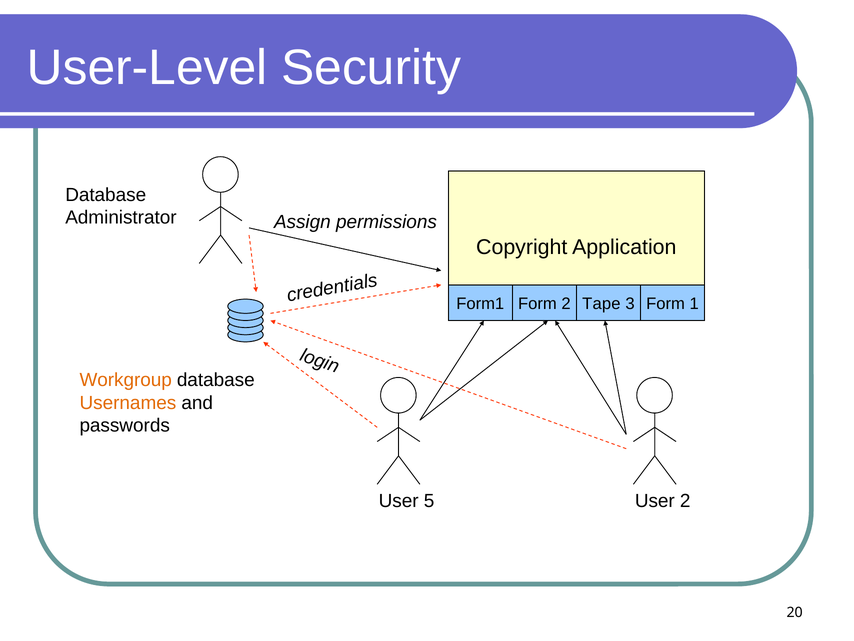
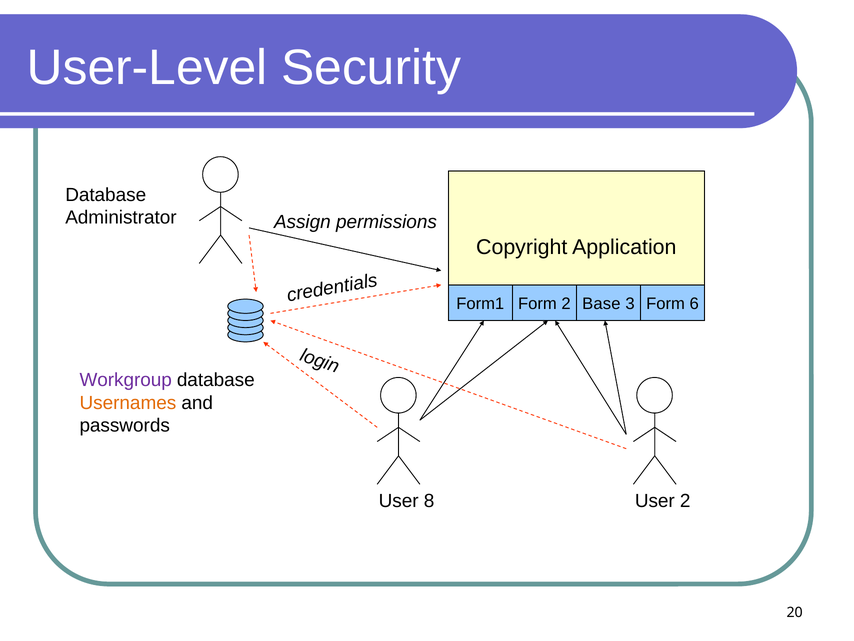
Tape: Tape -> Base (601, 304)
1: 1 -> 6 (694, 304)
Workgroup colour: orange -> purple (126, 380)
5: 5 -> 8 (429, 501)
